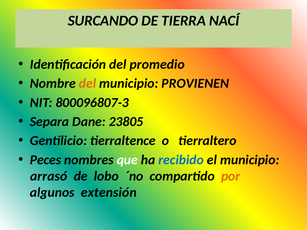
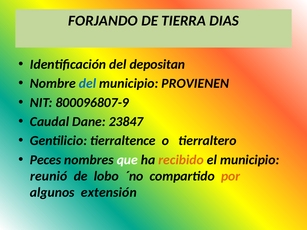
SURCANDO: SURCANDO -> FORJANDO (103, 21)
NACÍ: NACÍ -> DIAS (224, 21)
promedio: promedio -> depositan (157, 64)
del colour: orange -> blue (87, 84)
800096807-3: 800096807-3 -> 800096807-9 (92, 103)
Separa: Separa -> Caudal (50, 122)
23805: 23805 -> 23847 (126, 122)
recibido colour: blue -> orange (181, 160)
arrasó: arrasó -> reunió (49, 176)
